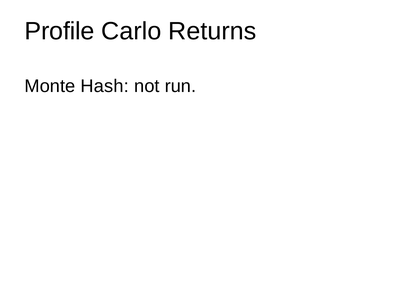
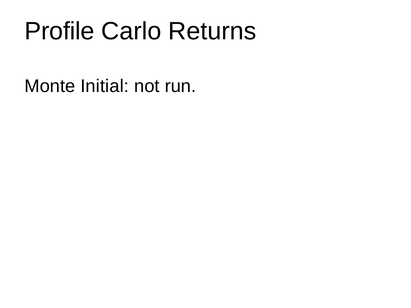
Hash: Hash -> Initial (105, 86)
